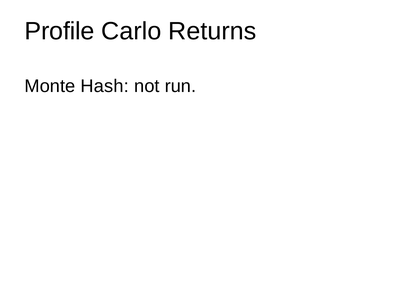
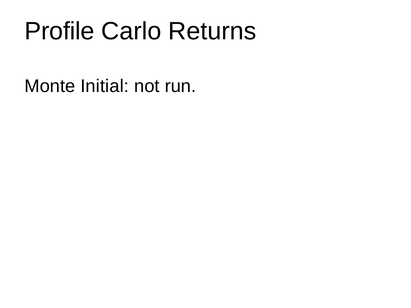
Hash: Hash -> Initial (105, 86)
